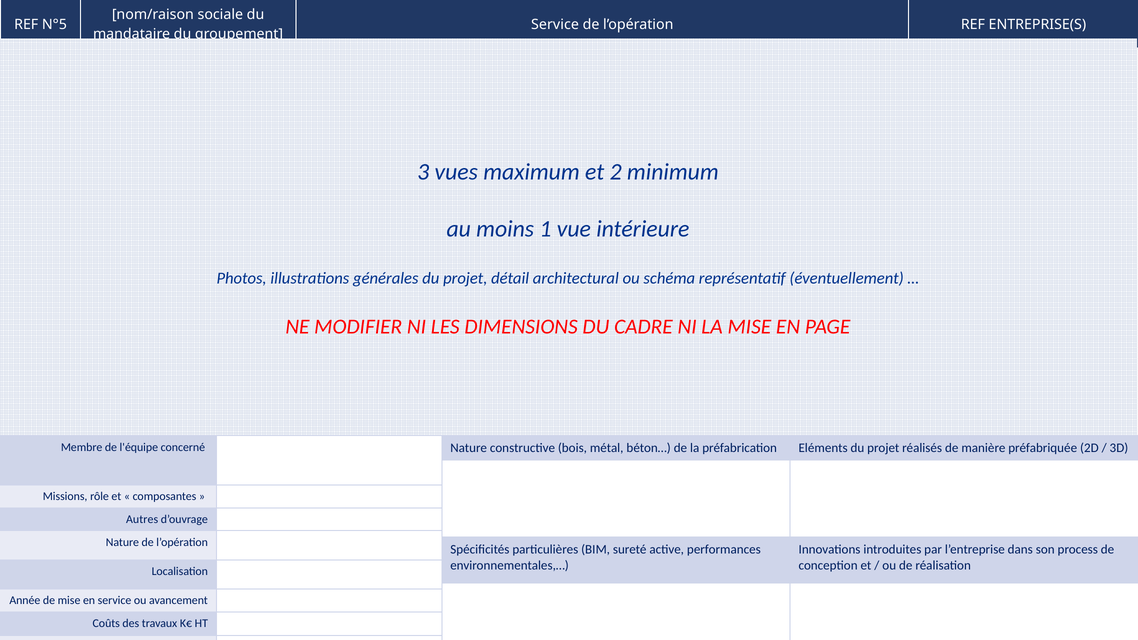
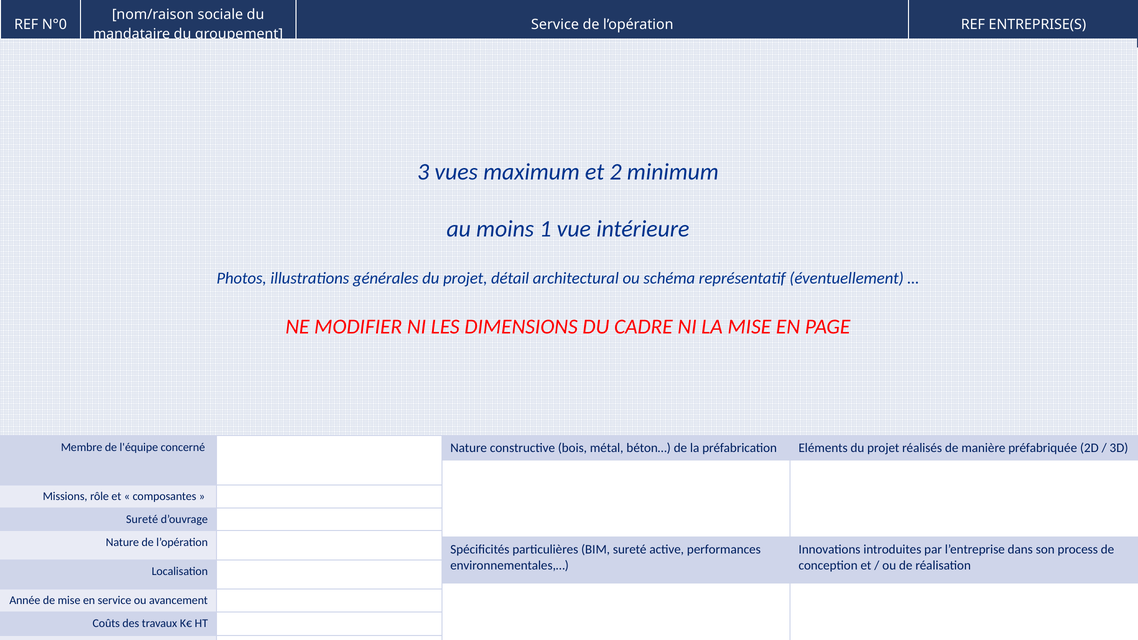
N°5: N°5 -> N°0 (54, 24)
Autres: Autres -> Sureté (142, 519)
